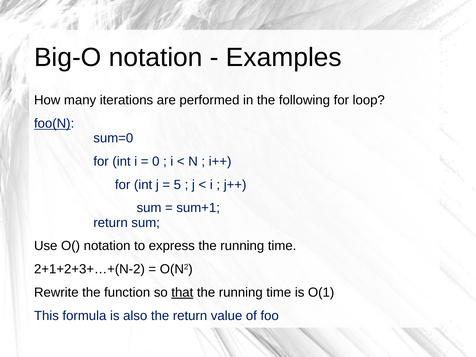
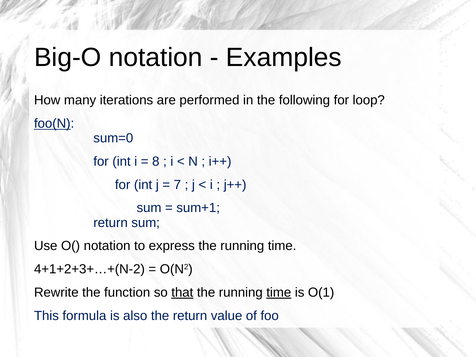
0: 0 -> 8 (156, 161)
5: 5 -> 7 (177, 185)
2+1+2+3+…+(N-2: 2+1+2+3+…+(N-2 -> 4+1+2+3+…+(N-2 (89, 269)
time underline: none -> present (279, 292)
